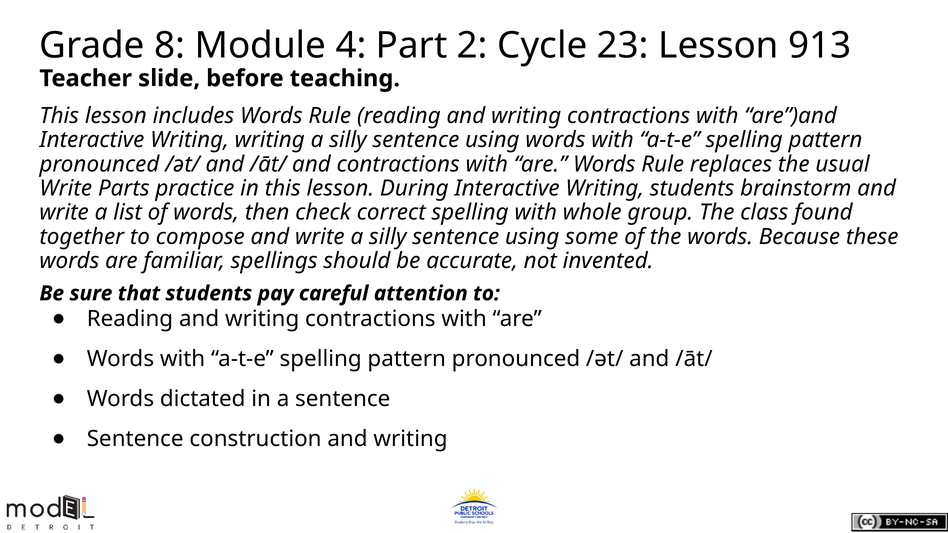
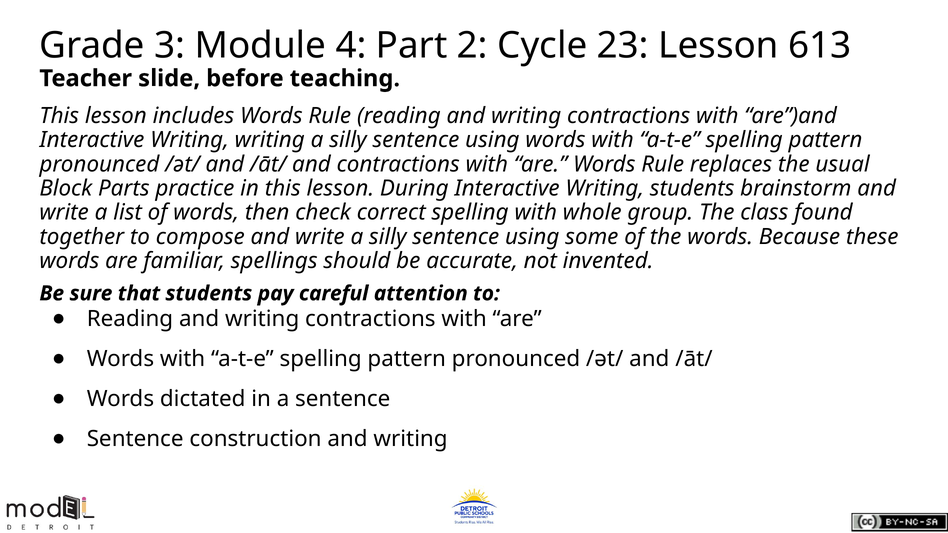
8: 8 -> 3 (170, 46)
913: 913 -> 613 (820, 46)
Write: Write -> Block (66, 188)
